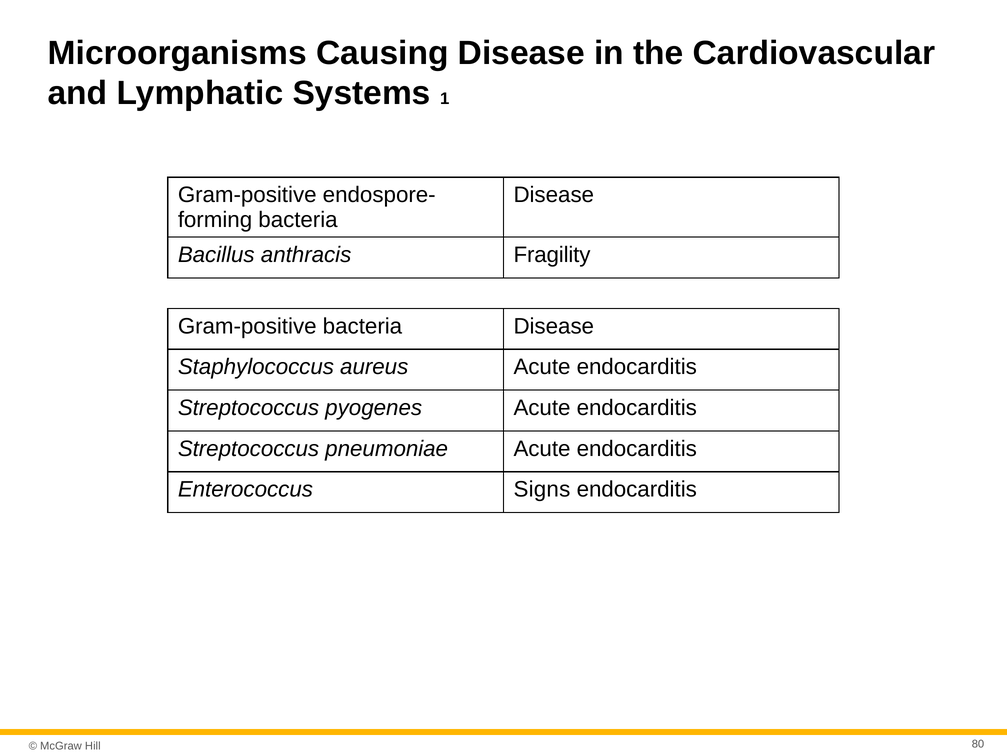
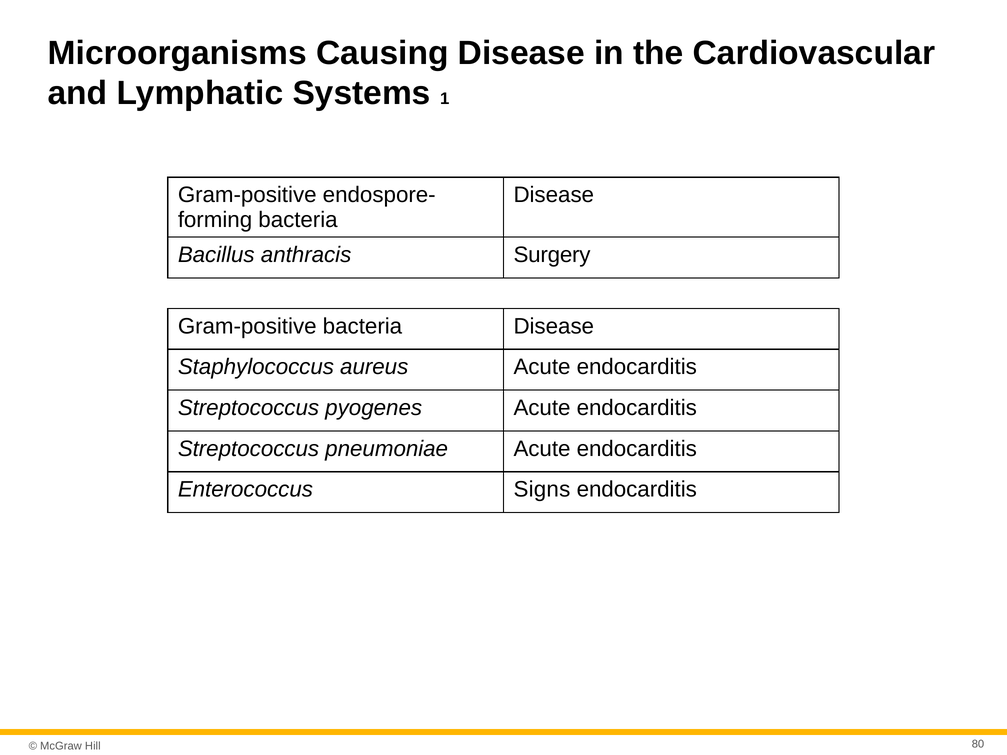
Fragility: Fragility -> Surgery (552, 255)
